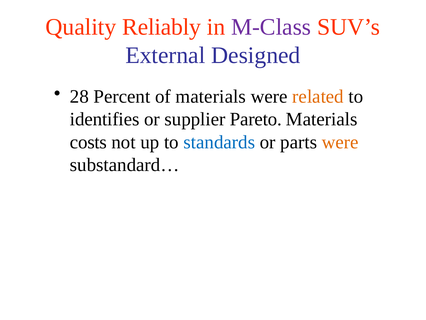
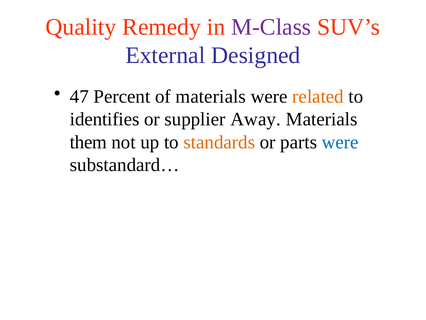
Reliably: Reliably -> Remedy (162, 27)
28: 28 -> 47 (79, 96)
Pareto: Pareto -> Away (256, 119)
costs: costs -> them (88, 142)
standards colour: blue -> orange (219, 142)
were colour: orange -> blue (340, 142)
